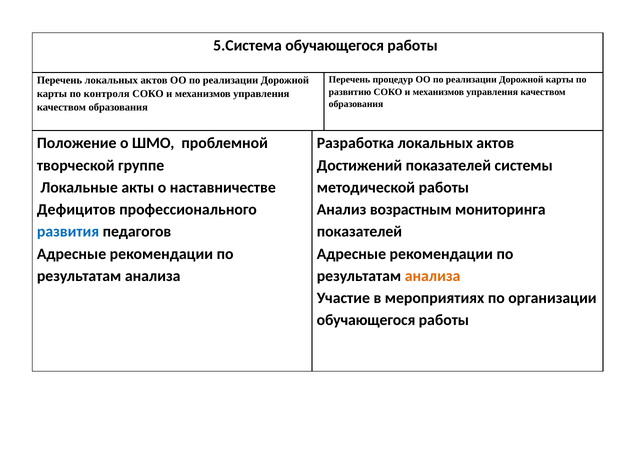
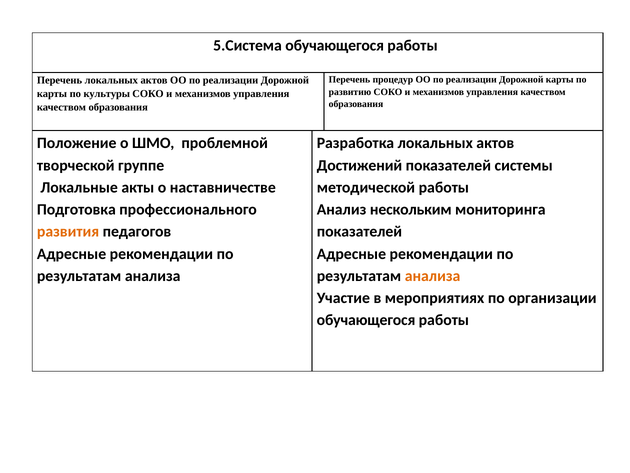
контроля: контроля -> культуры (107, 94)
Дефицитов: Дефицитов -> Подготовка (76, 209)
возрастным: возрастным -> нескольким (411, 209)
развития colour: blue -> orange (68, 232)
